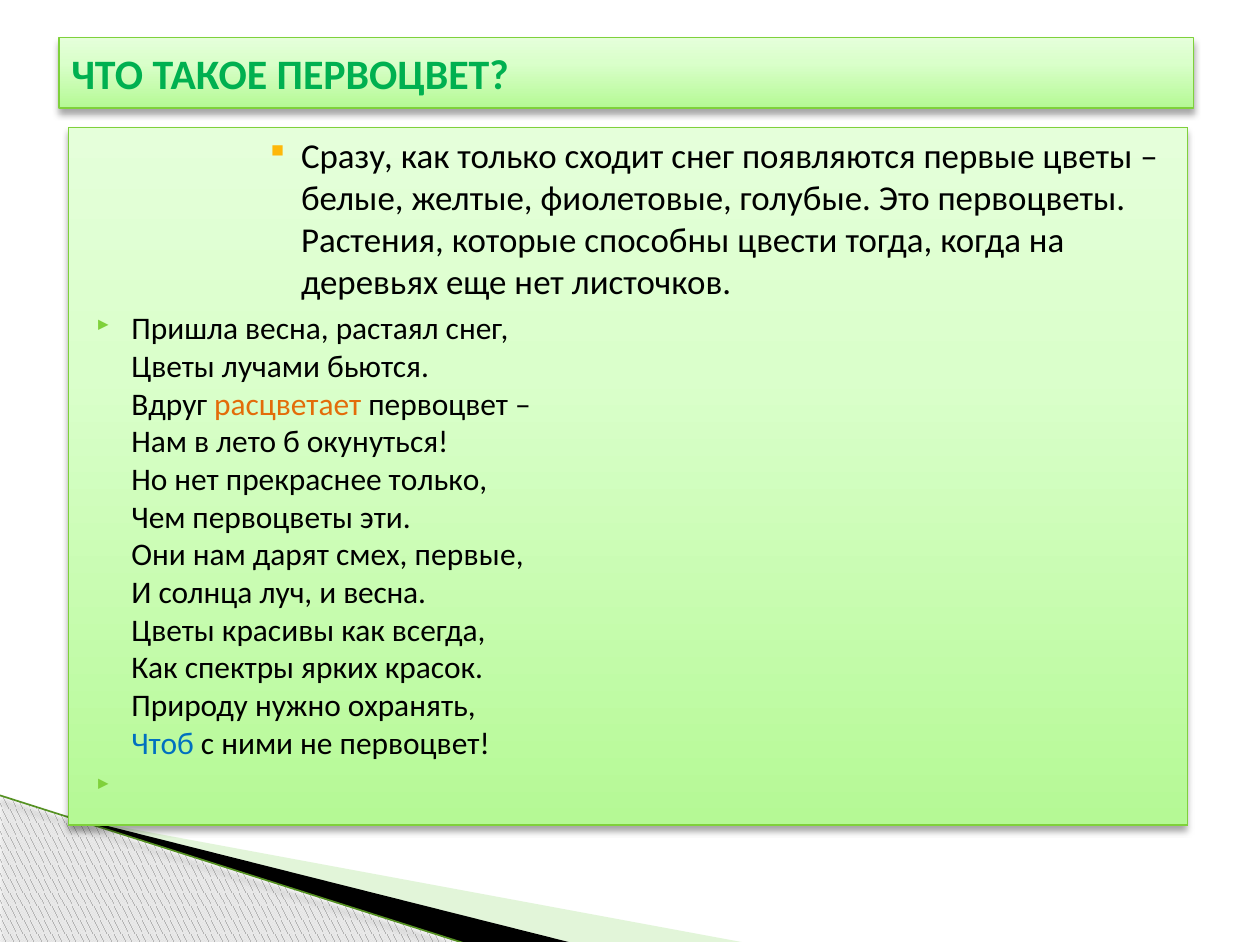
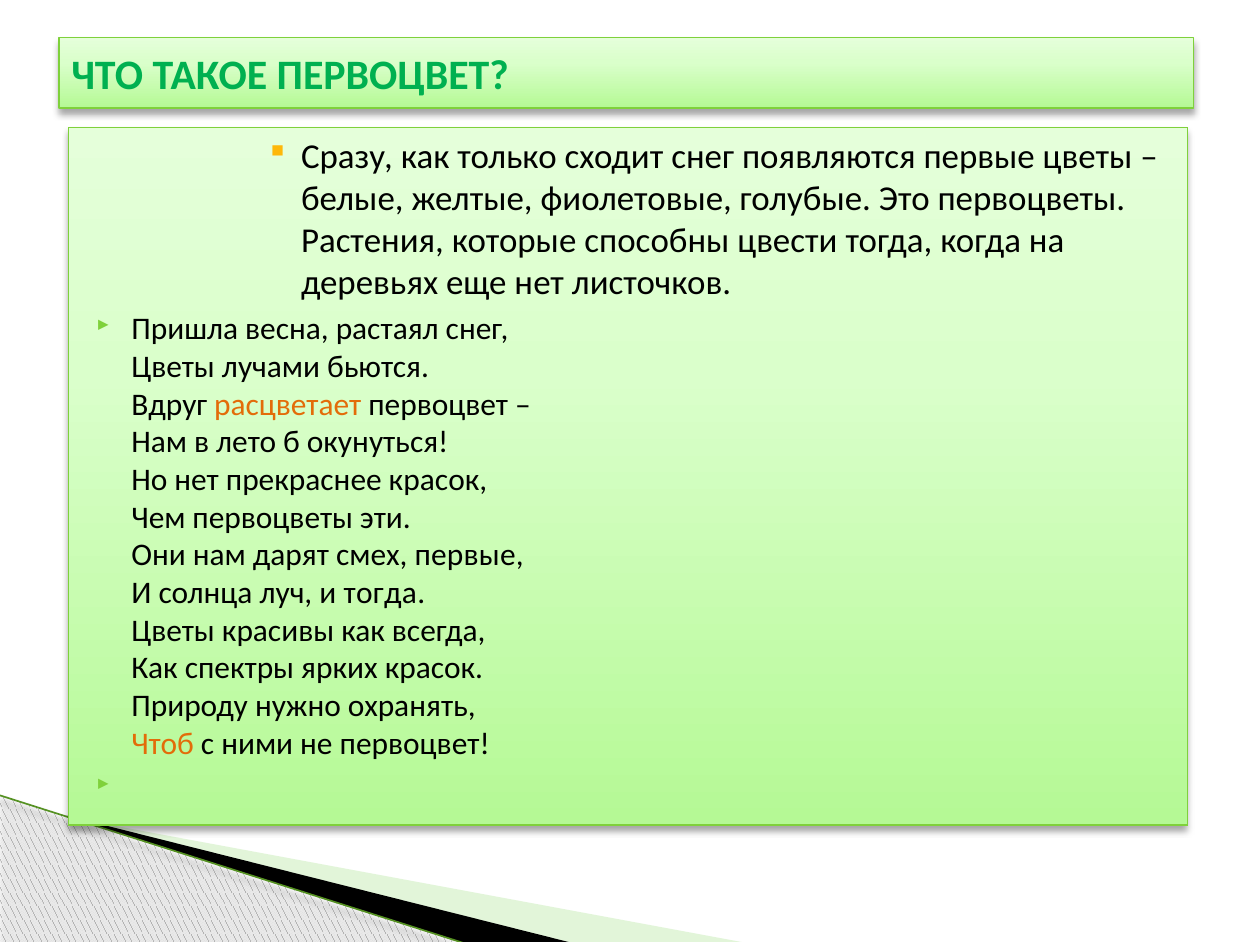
прекраснее только: только -> красок (438, 480)
и весна: весна -> тогда (384, 593)
Чтоб colour: blue -> orange (163, 744)
